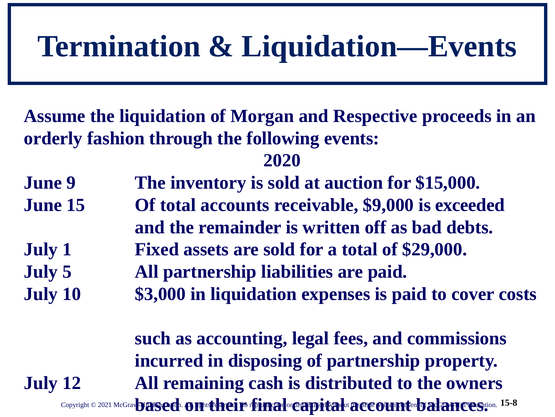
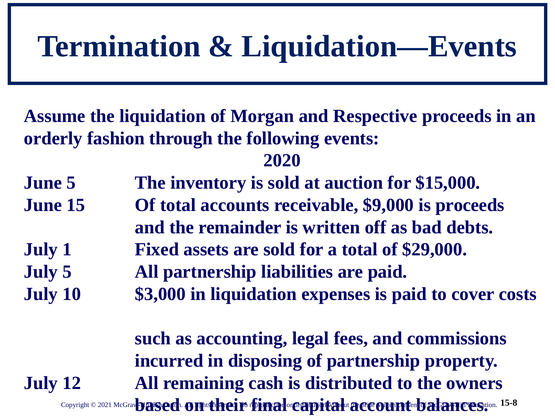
June 9: 9 -> 5 (71, 182)
is exceeded: exceeded -> proceeds (470, 205)
